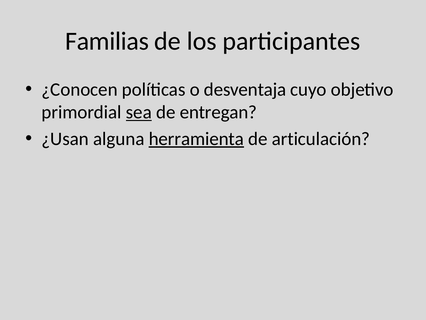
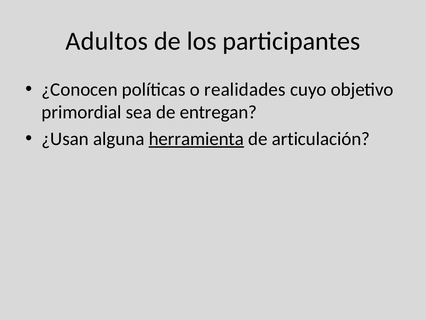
Familias: Familias -> Adultos (107, 41)
desventaja: desventaja -> realidades (245, 89)
sea underline: present -> none (139, 112)
